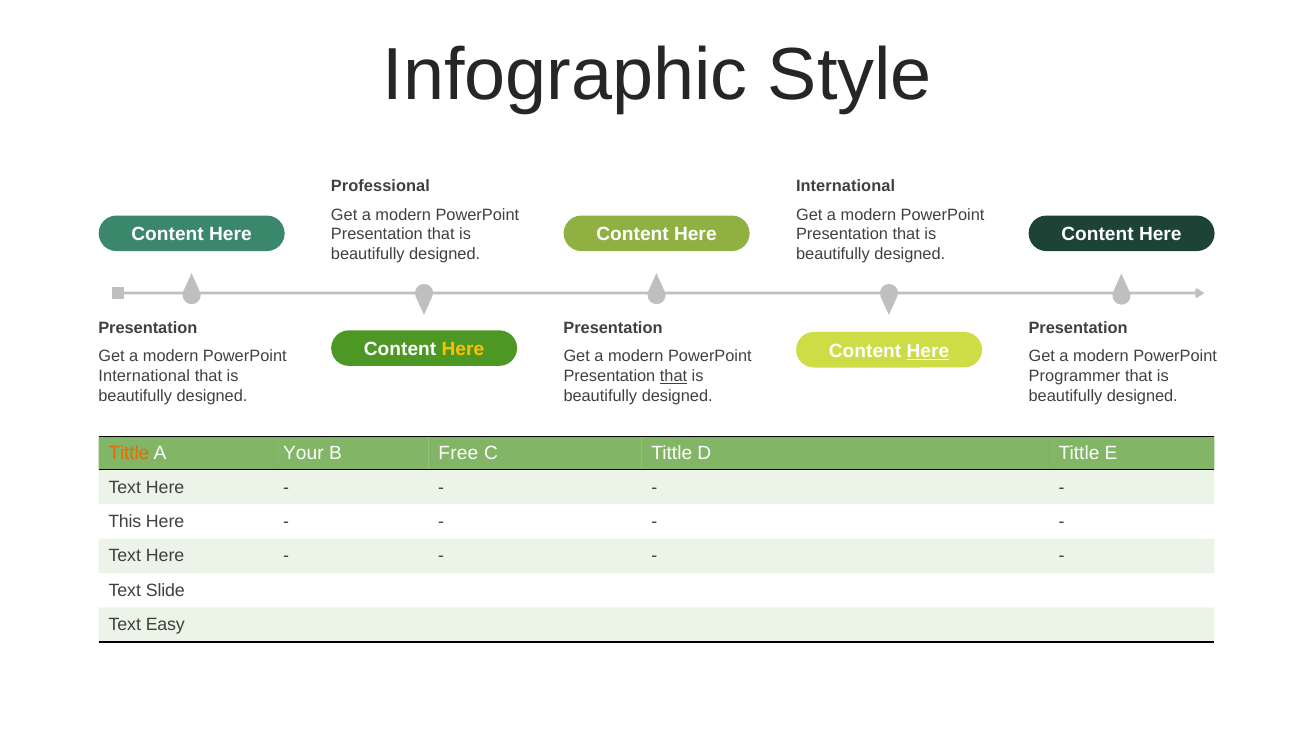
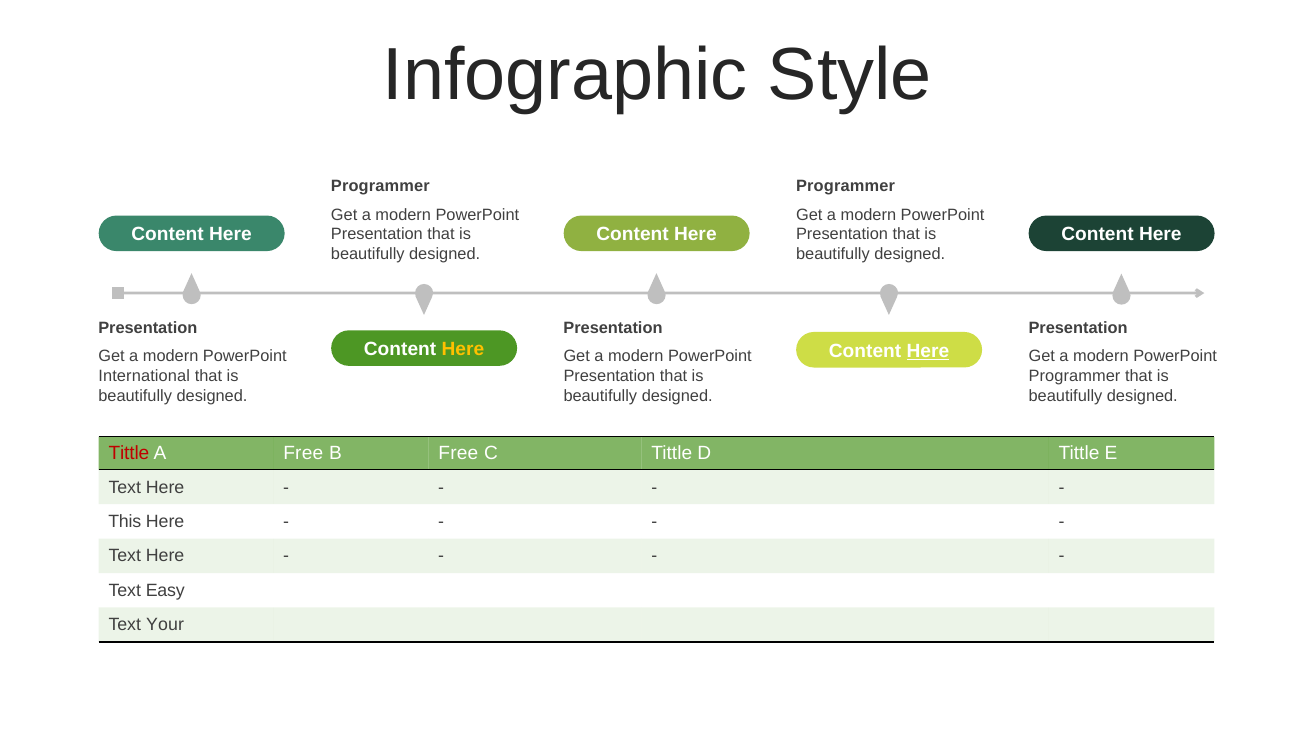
Professional: Professional -> Programmer (380, 186)
International: International -> Programmer (846, 186)
that underline: present -> none (674, 376)
Tittle colour: orange -> red (129, 454)
A Your: Your -> Free (303, 454)
Slide: Slide -> Easy (165, 591)
Easy: Easy -> Your (165, 625)
